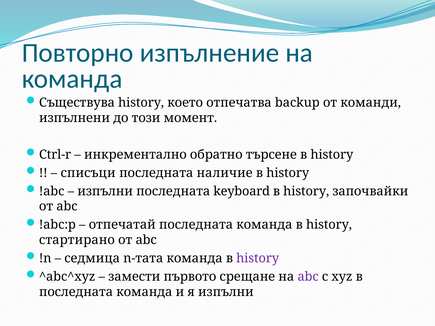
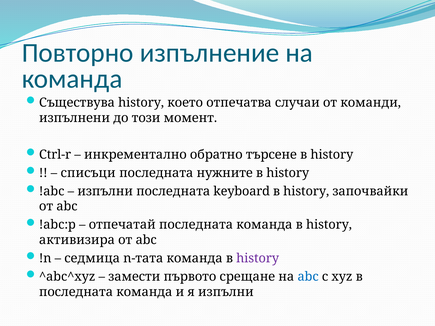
backup: backup -> случаи (297, 103)
наличие: наличие -> нужните (225, 173)
стартирано: стартирано -> активизира (77, 240)
abc colour: purple -> blue (308, 277)
